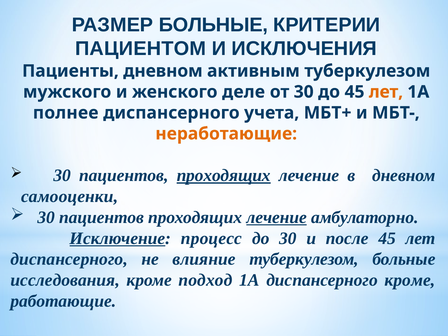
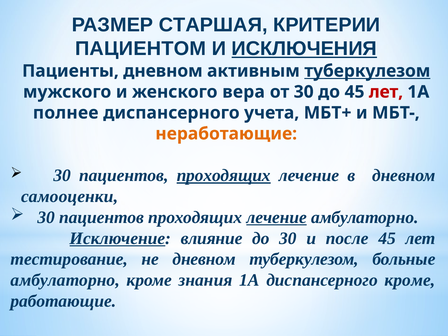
РАЗМЕР БОЛЬНЫЕ: БОЛЬНЫЕ -> СТАРШАЯ (213, 25)
ИСКЛЮЧЕНИЯ underline: none -> present (304, 49)
туберкулезом underline: none -> present (367, 71)
деле: деле -> вера (244, 92)
лет colour: orange -> red (386, 92)
процесс: процесс -> влияние (212, 238)
диспансерного: диспансерного -> тестирование (69, 259)
не влияние: влияние -> дневном (204, 259)
исследования: исследования -> амбулаторно (65, 280)
подход: подход -> знания (205, 280)
